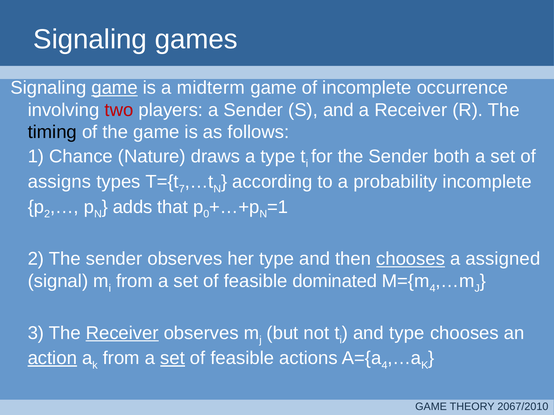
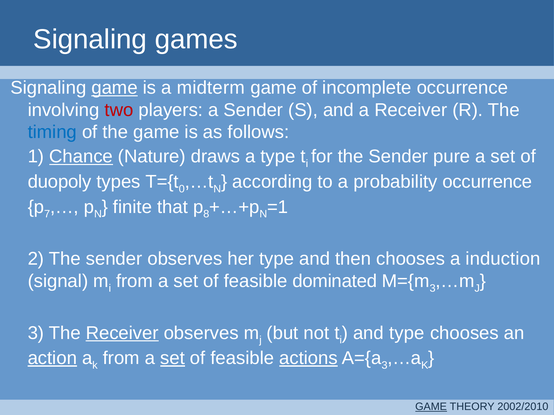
timing colour: black -> blue (52, 132)
Chance underline: none -> present (81, 157)
both: both -> pure (452, 157)
assigns: assigns -> duopoly (60, 182)
7: 7 -> 0 (182, 189)
probability incomplete: incomplete -> occurrence (487, 182)
2: 2 -> 7 (47, 214)
adds: adds -> finite (132, 207)
0: 0 -> 8 (206, 214)
chooses underline: present -> none (411, 259)
assigned: assigned -> induction (503, 259)
4: 4 -> 3 (433, 289)
actions underline: none -> present (309, 359)
4: 4 -> 3 (384, 366)
GAME underline: none -> present (431, 407)
2067/2010: 2067/2010 -> 2002/2010 (523, 407)
